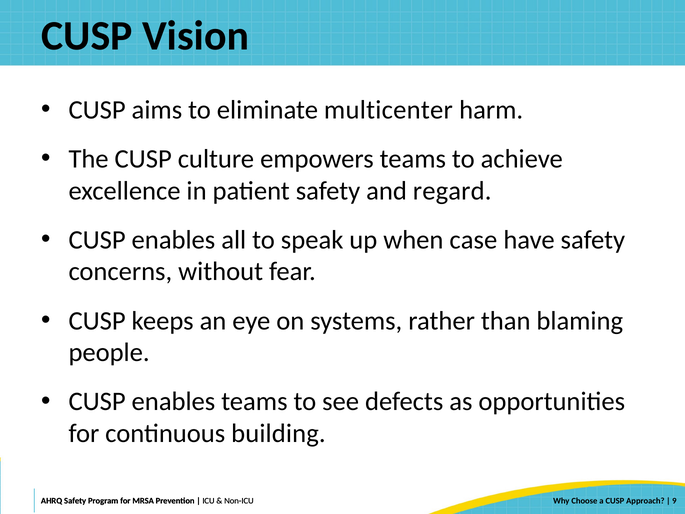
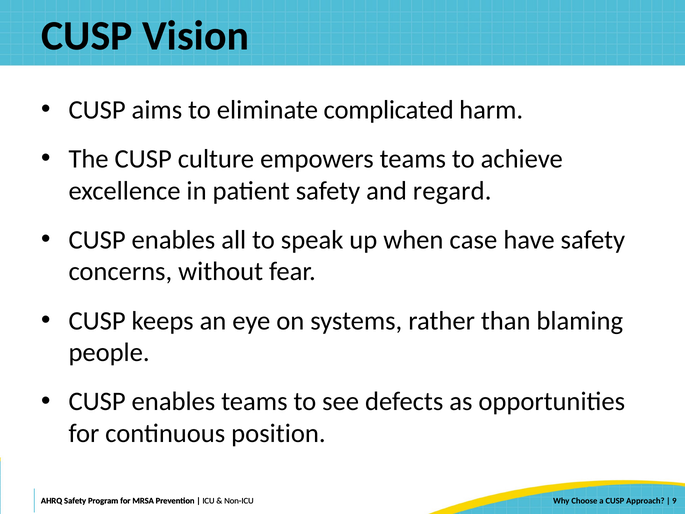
multicenter: multicenter -> complicated (389, 110)
building: building -> position (278, 433)
